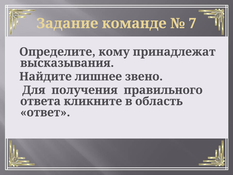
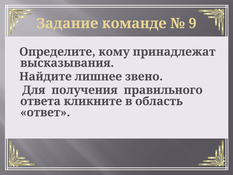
7: 7 -> 9 (193, 23)
